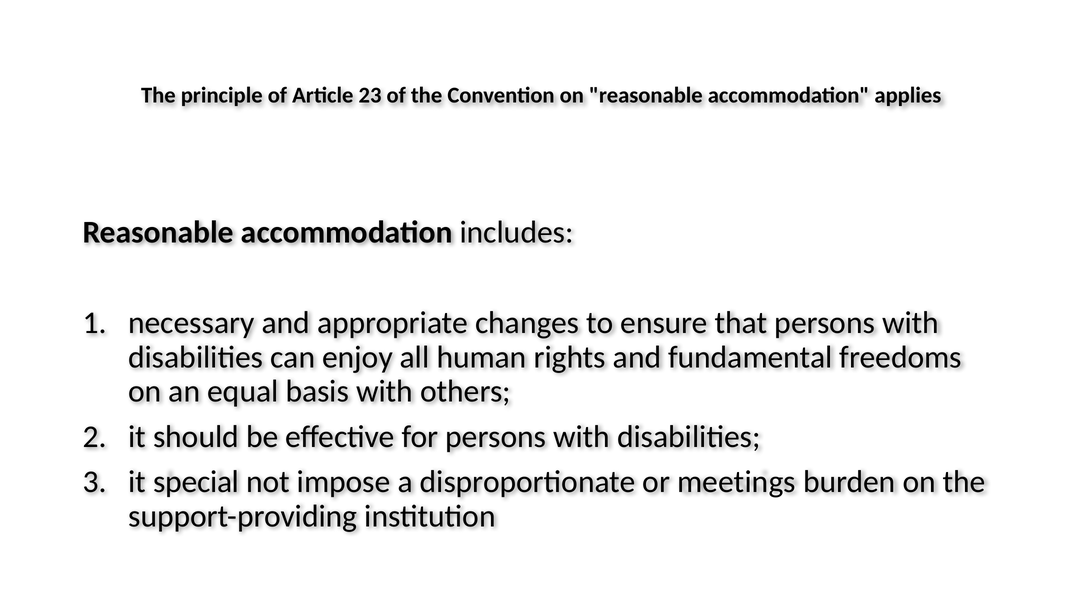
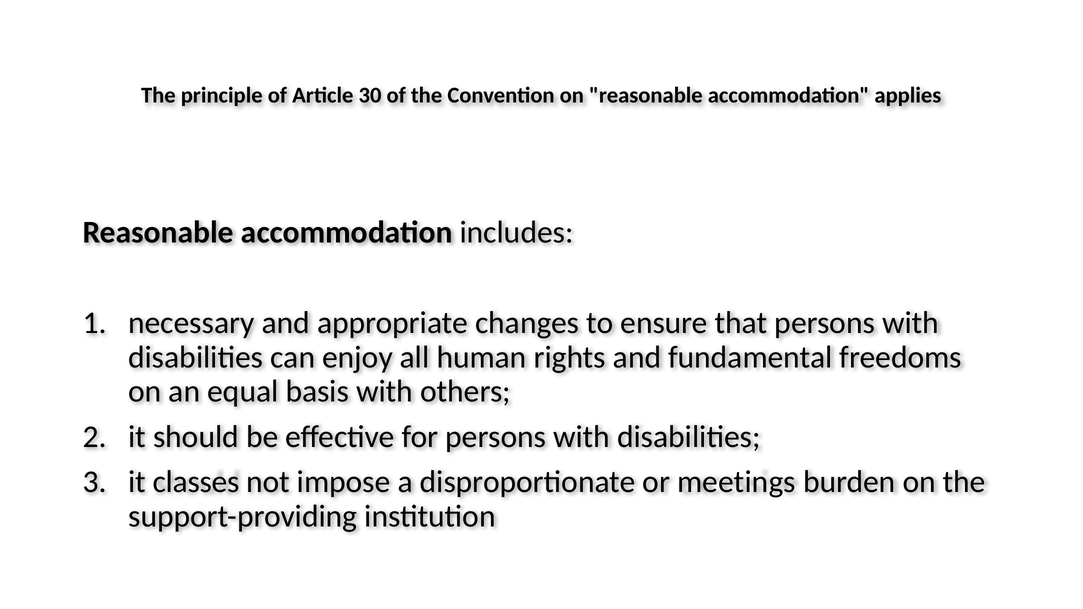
23: 23 -> 30 (370, 95)
special: special -> classes (196, 482)
